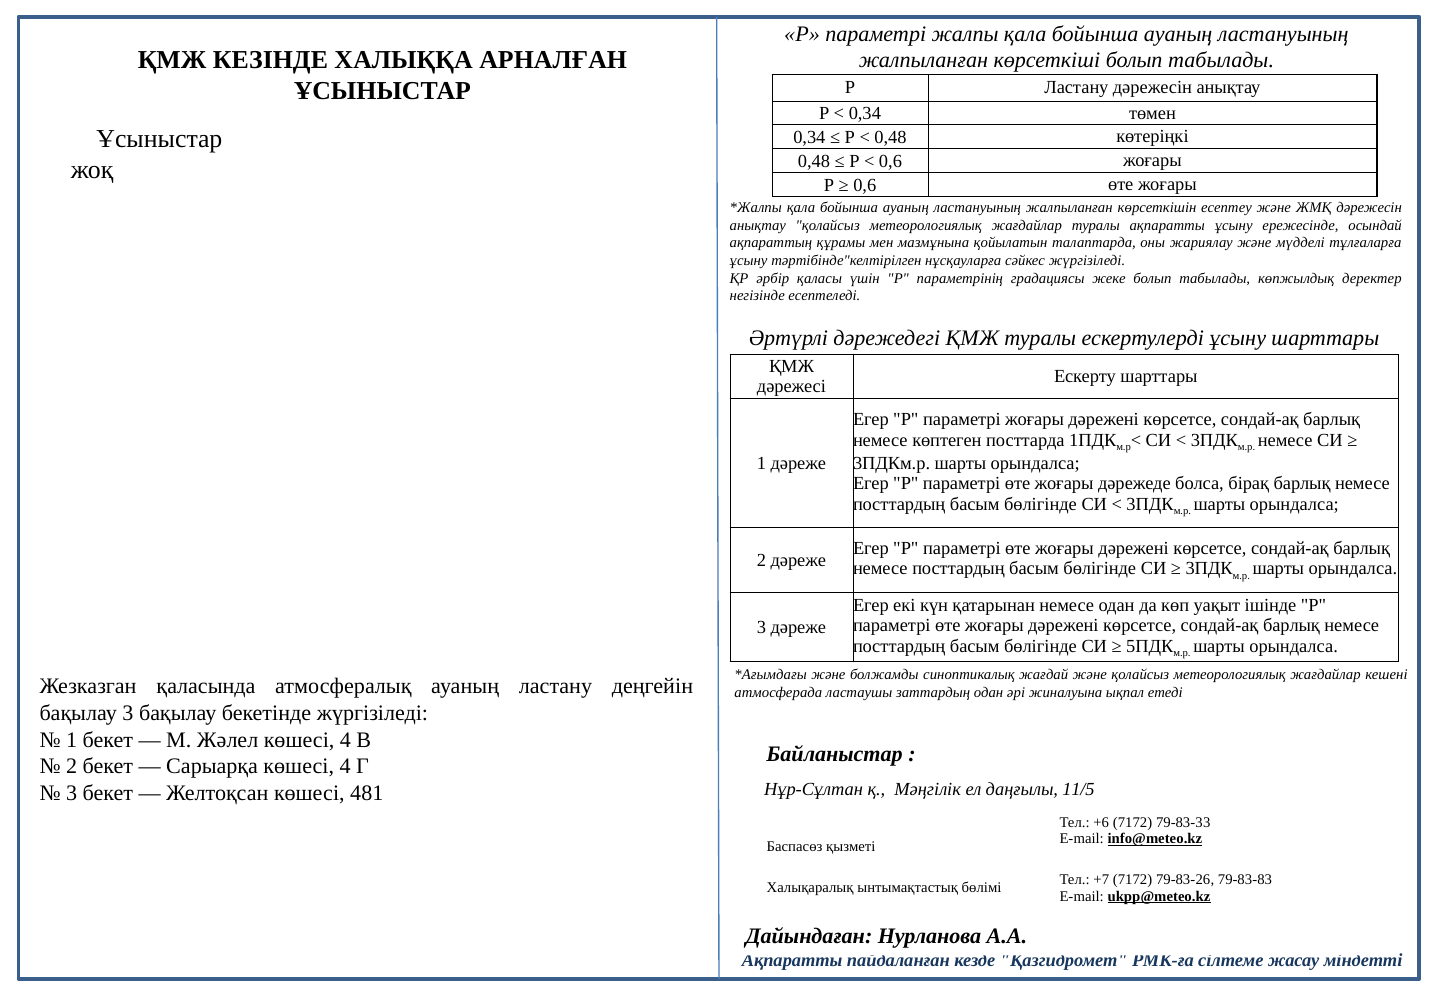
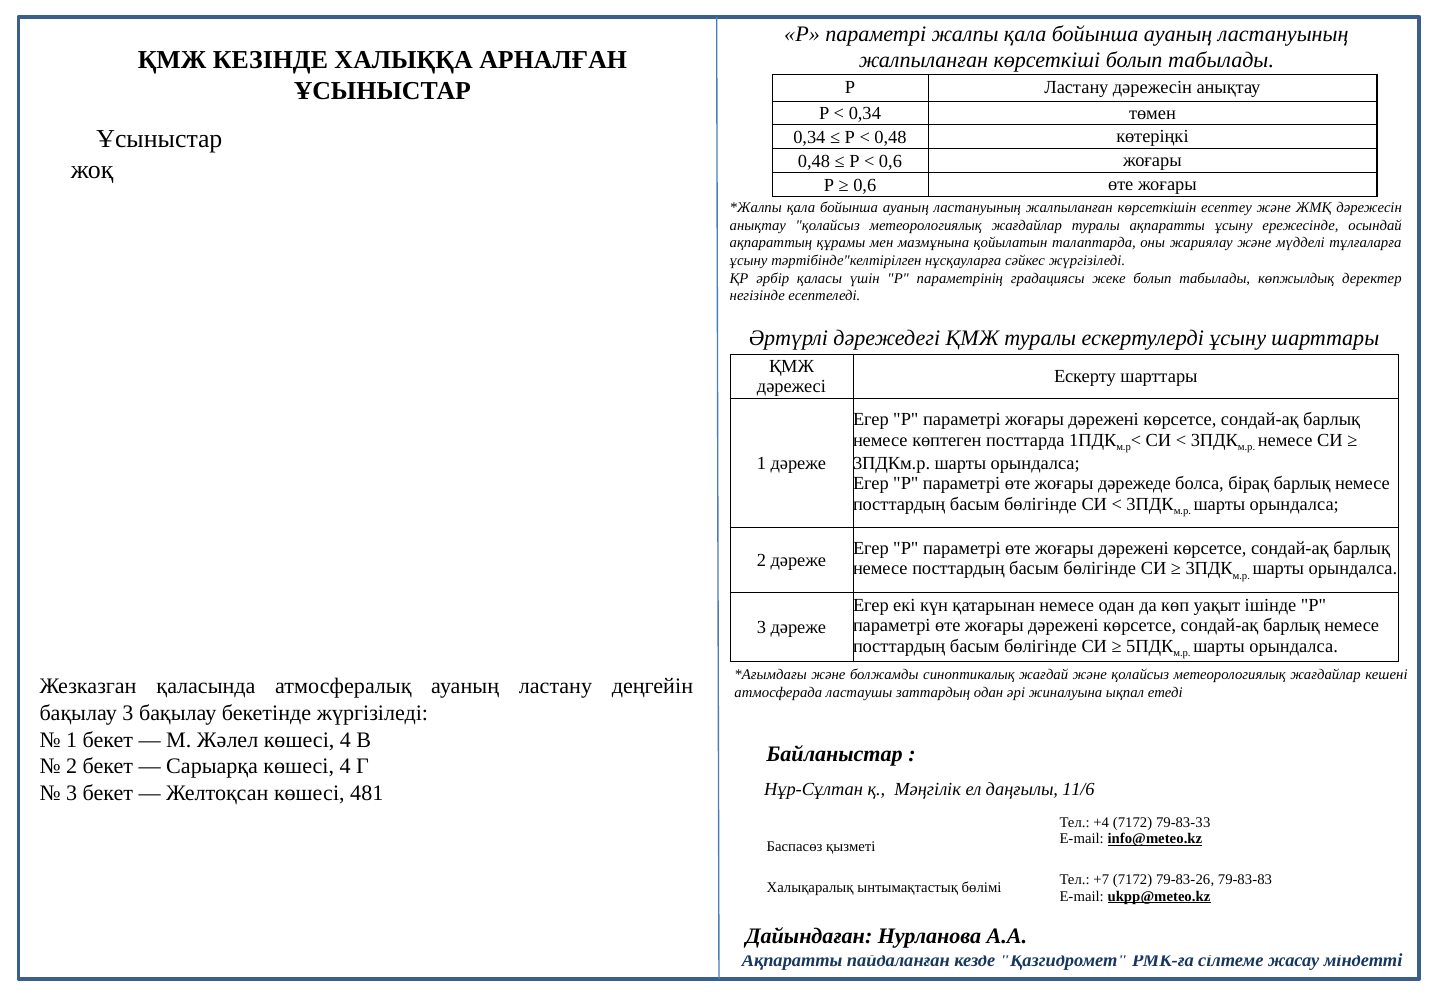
11/5: 11/5 -> 11/6 (1078, 789)
+6: +6 -> +4 (1101, 822)
